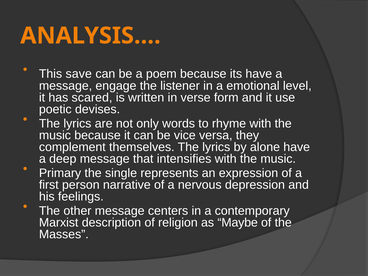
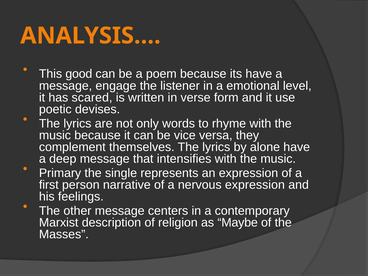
save: save -> good (79, 74)
nervous depression: depression -> expression (255, 185)
